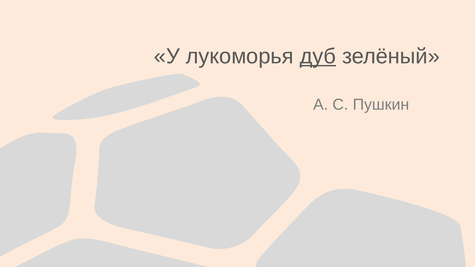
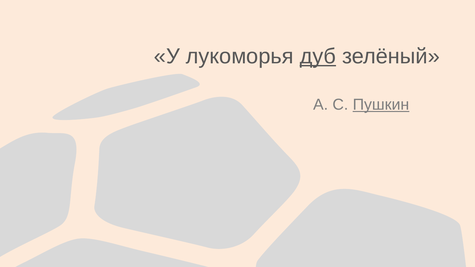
Пушкин underline: none -> present (381, 105)
